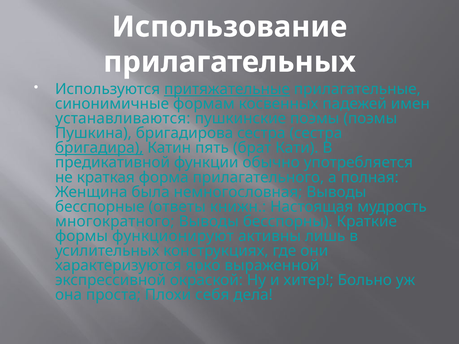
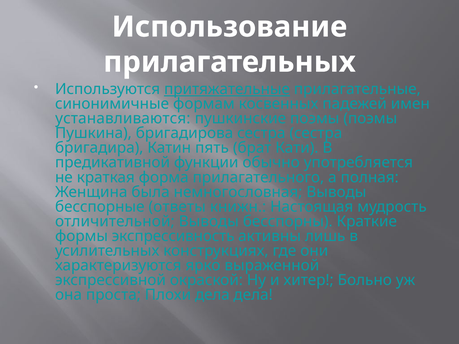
бригадира underline: present -> none (99, 148)
многократного: многократного -> отличительной (115, 222)
функционируют: функционируют -> экспрессивность (173, 236)
Плохи себя: себя -> дела (212, 295)
